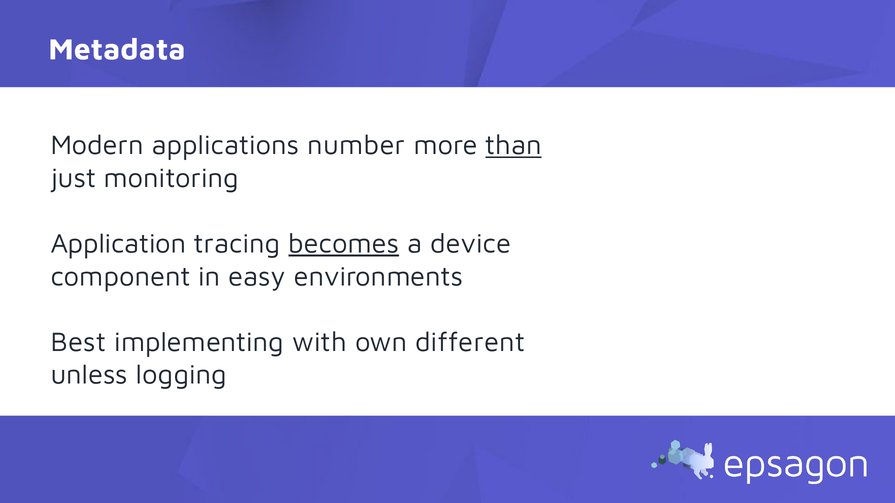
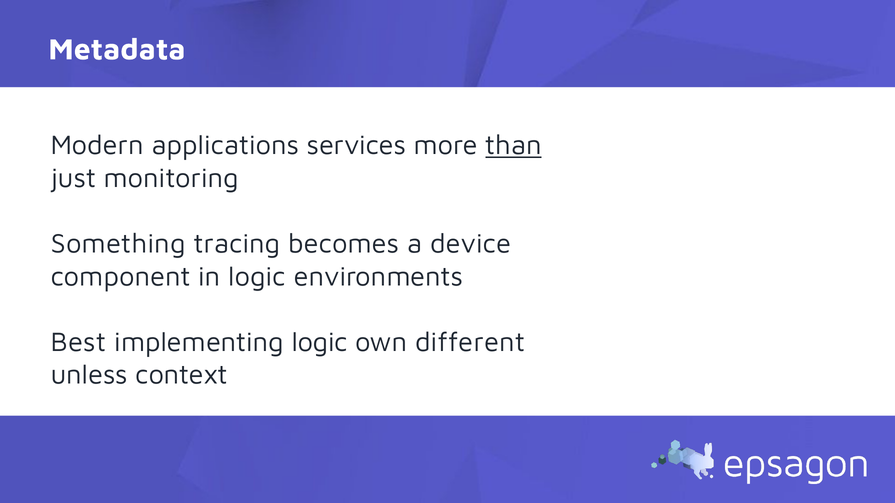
number: number -> services (356, 146)
Application: Application -> Something (118, 244)
becomes underline: present -> none (344, 244)
in easy: easy -> logic (257, 277)
implementing with: with -> logic (320, 342)
logging: logging -> context (182, 375)
